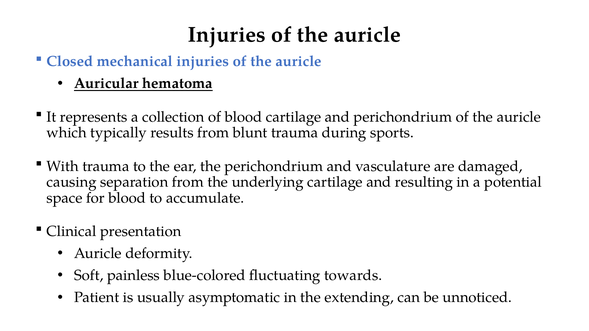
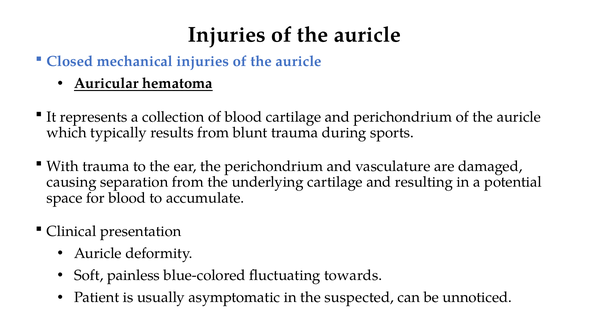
extending: extending -> suspected (359, 298)
